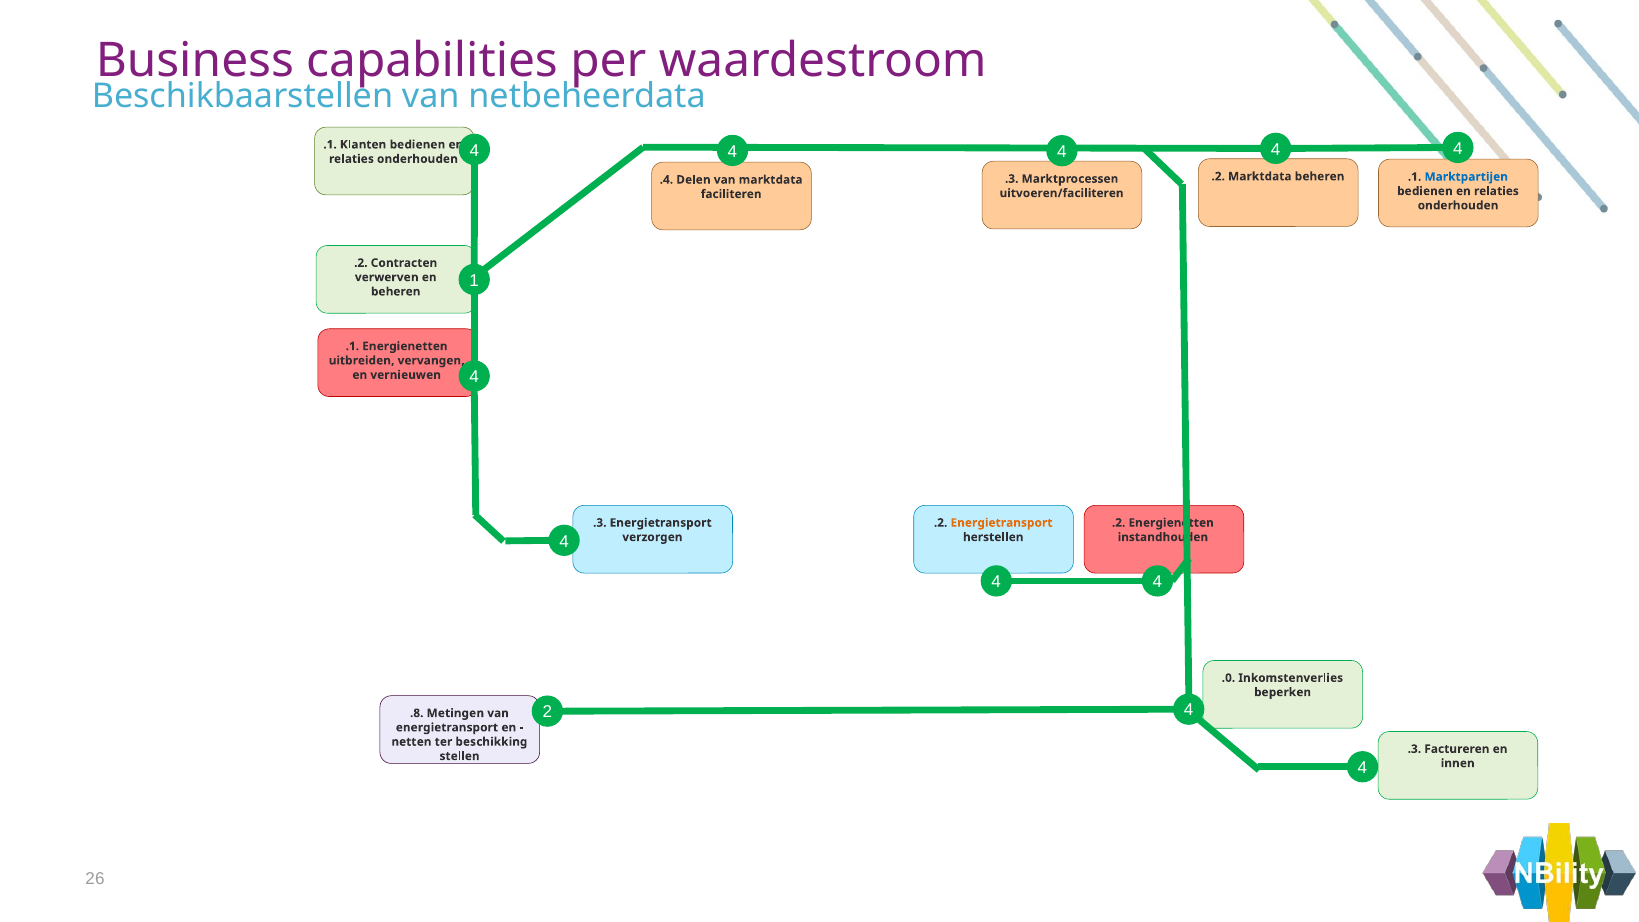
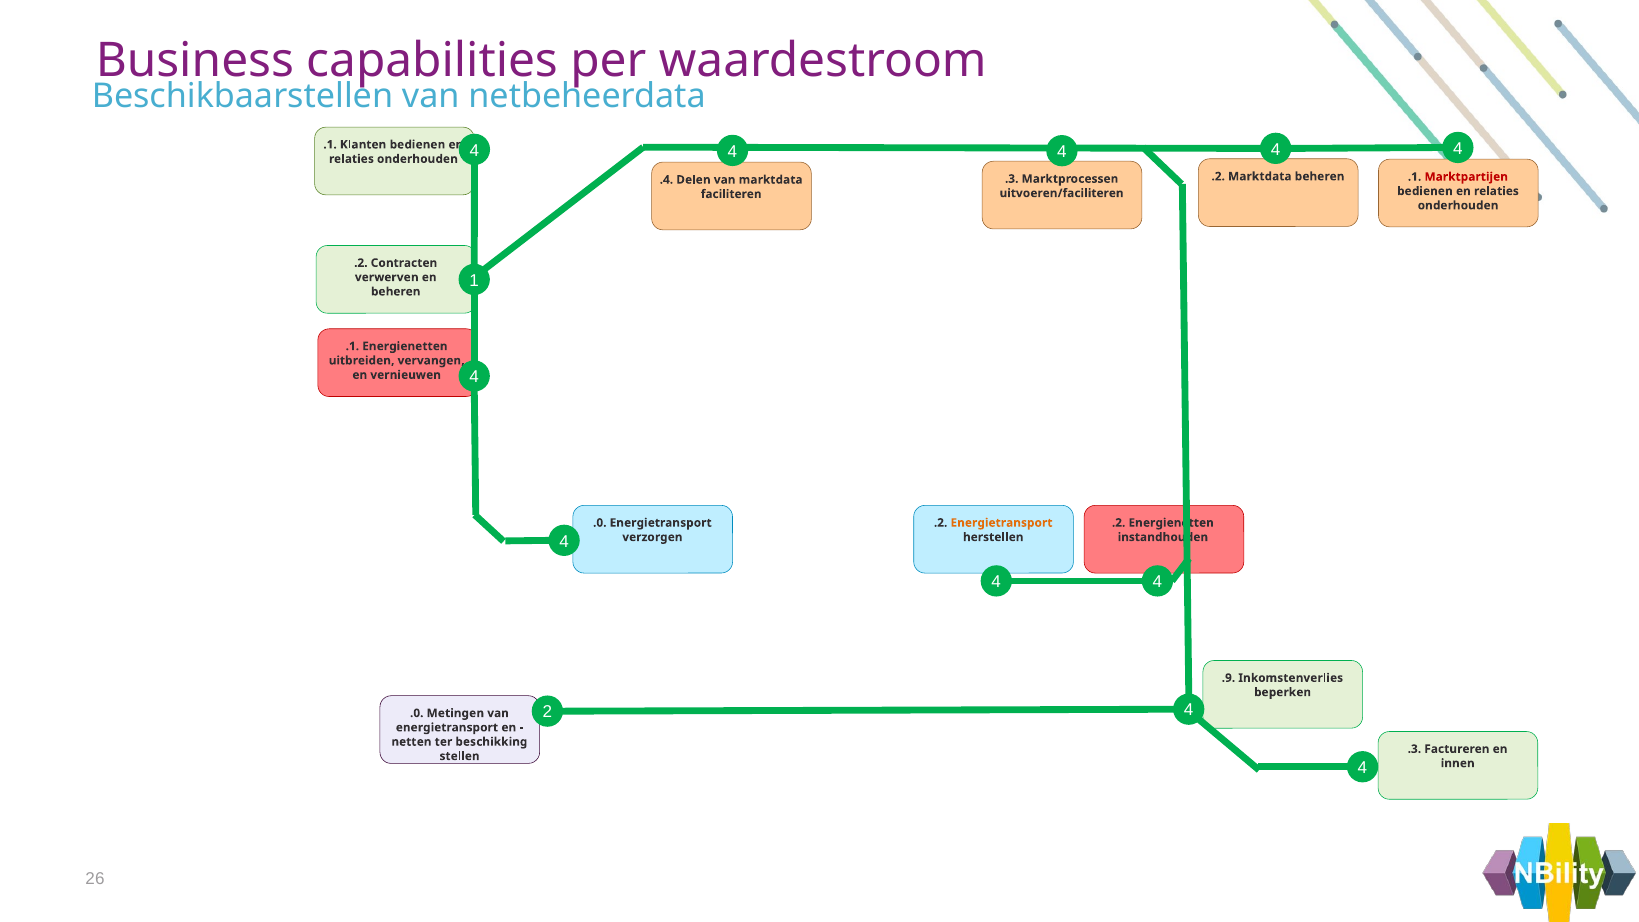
Marktpartijen colour: blue -> red (1466, 177)
.3: .3 -> .0 (600, 523)
.0: .0 -> .9 (1228, 678)
.8: .8 -> .0 (417, 713)
